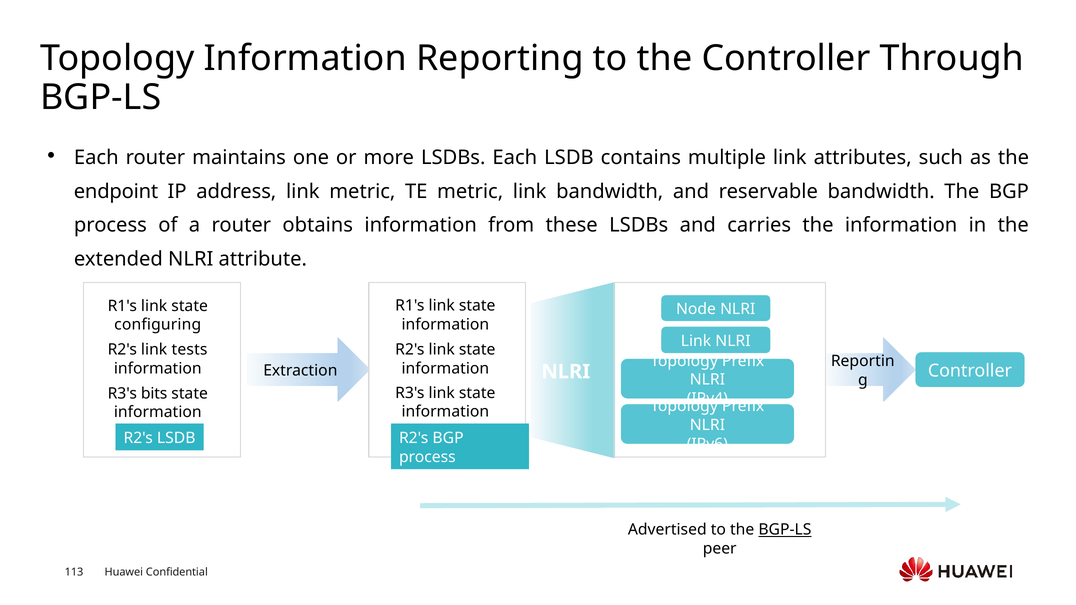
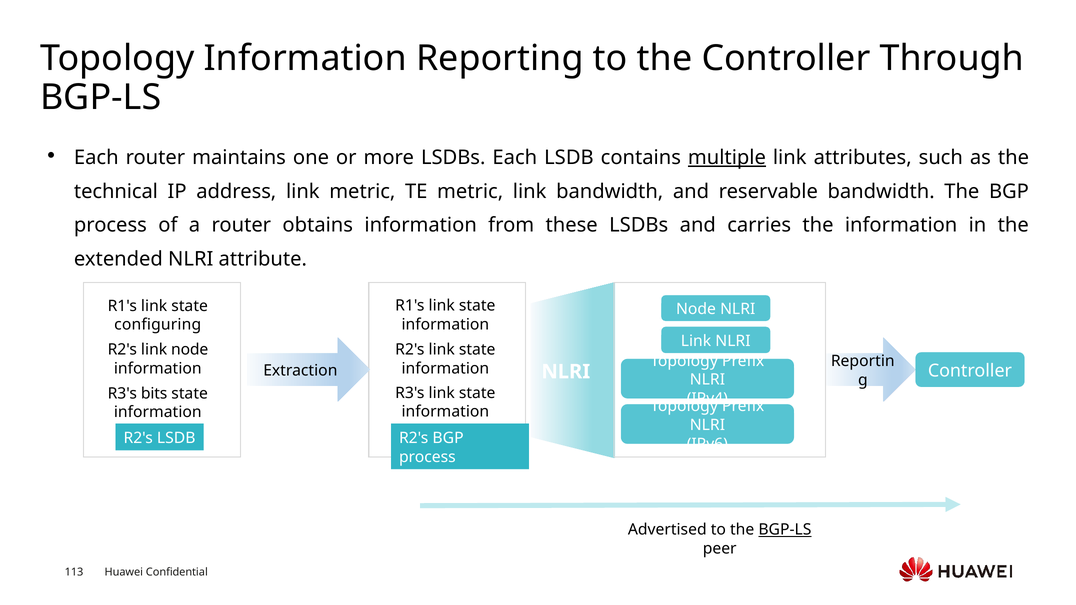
multiple underline: none -> present (727, 158)
endpoint: endpoint -> technical (116, 192)
link tests: tests -> node (190, 350)
